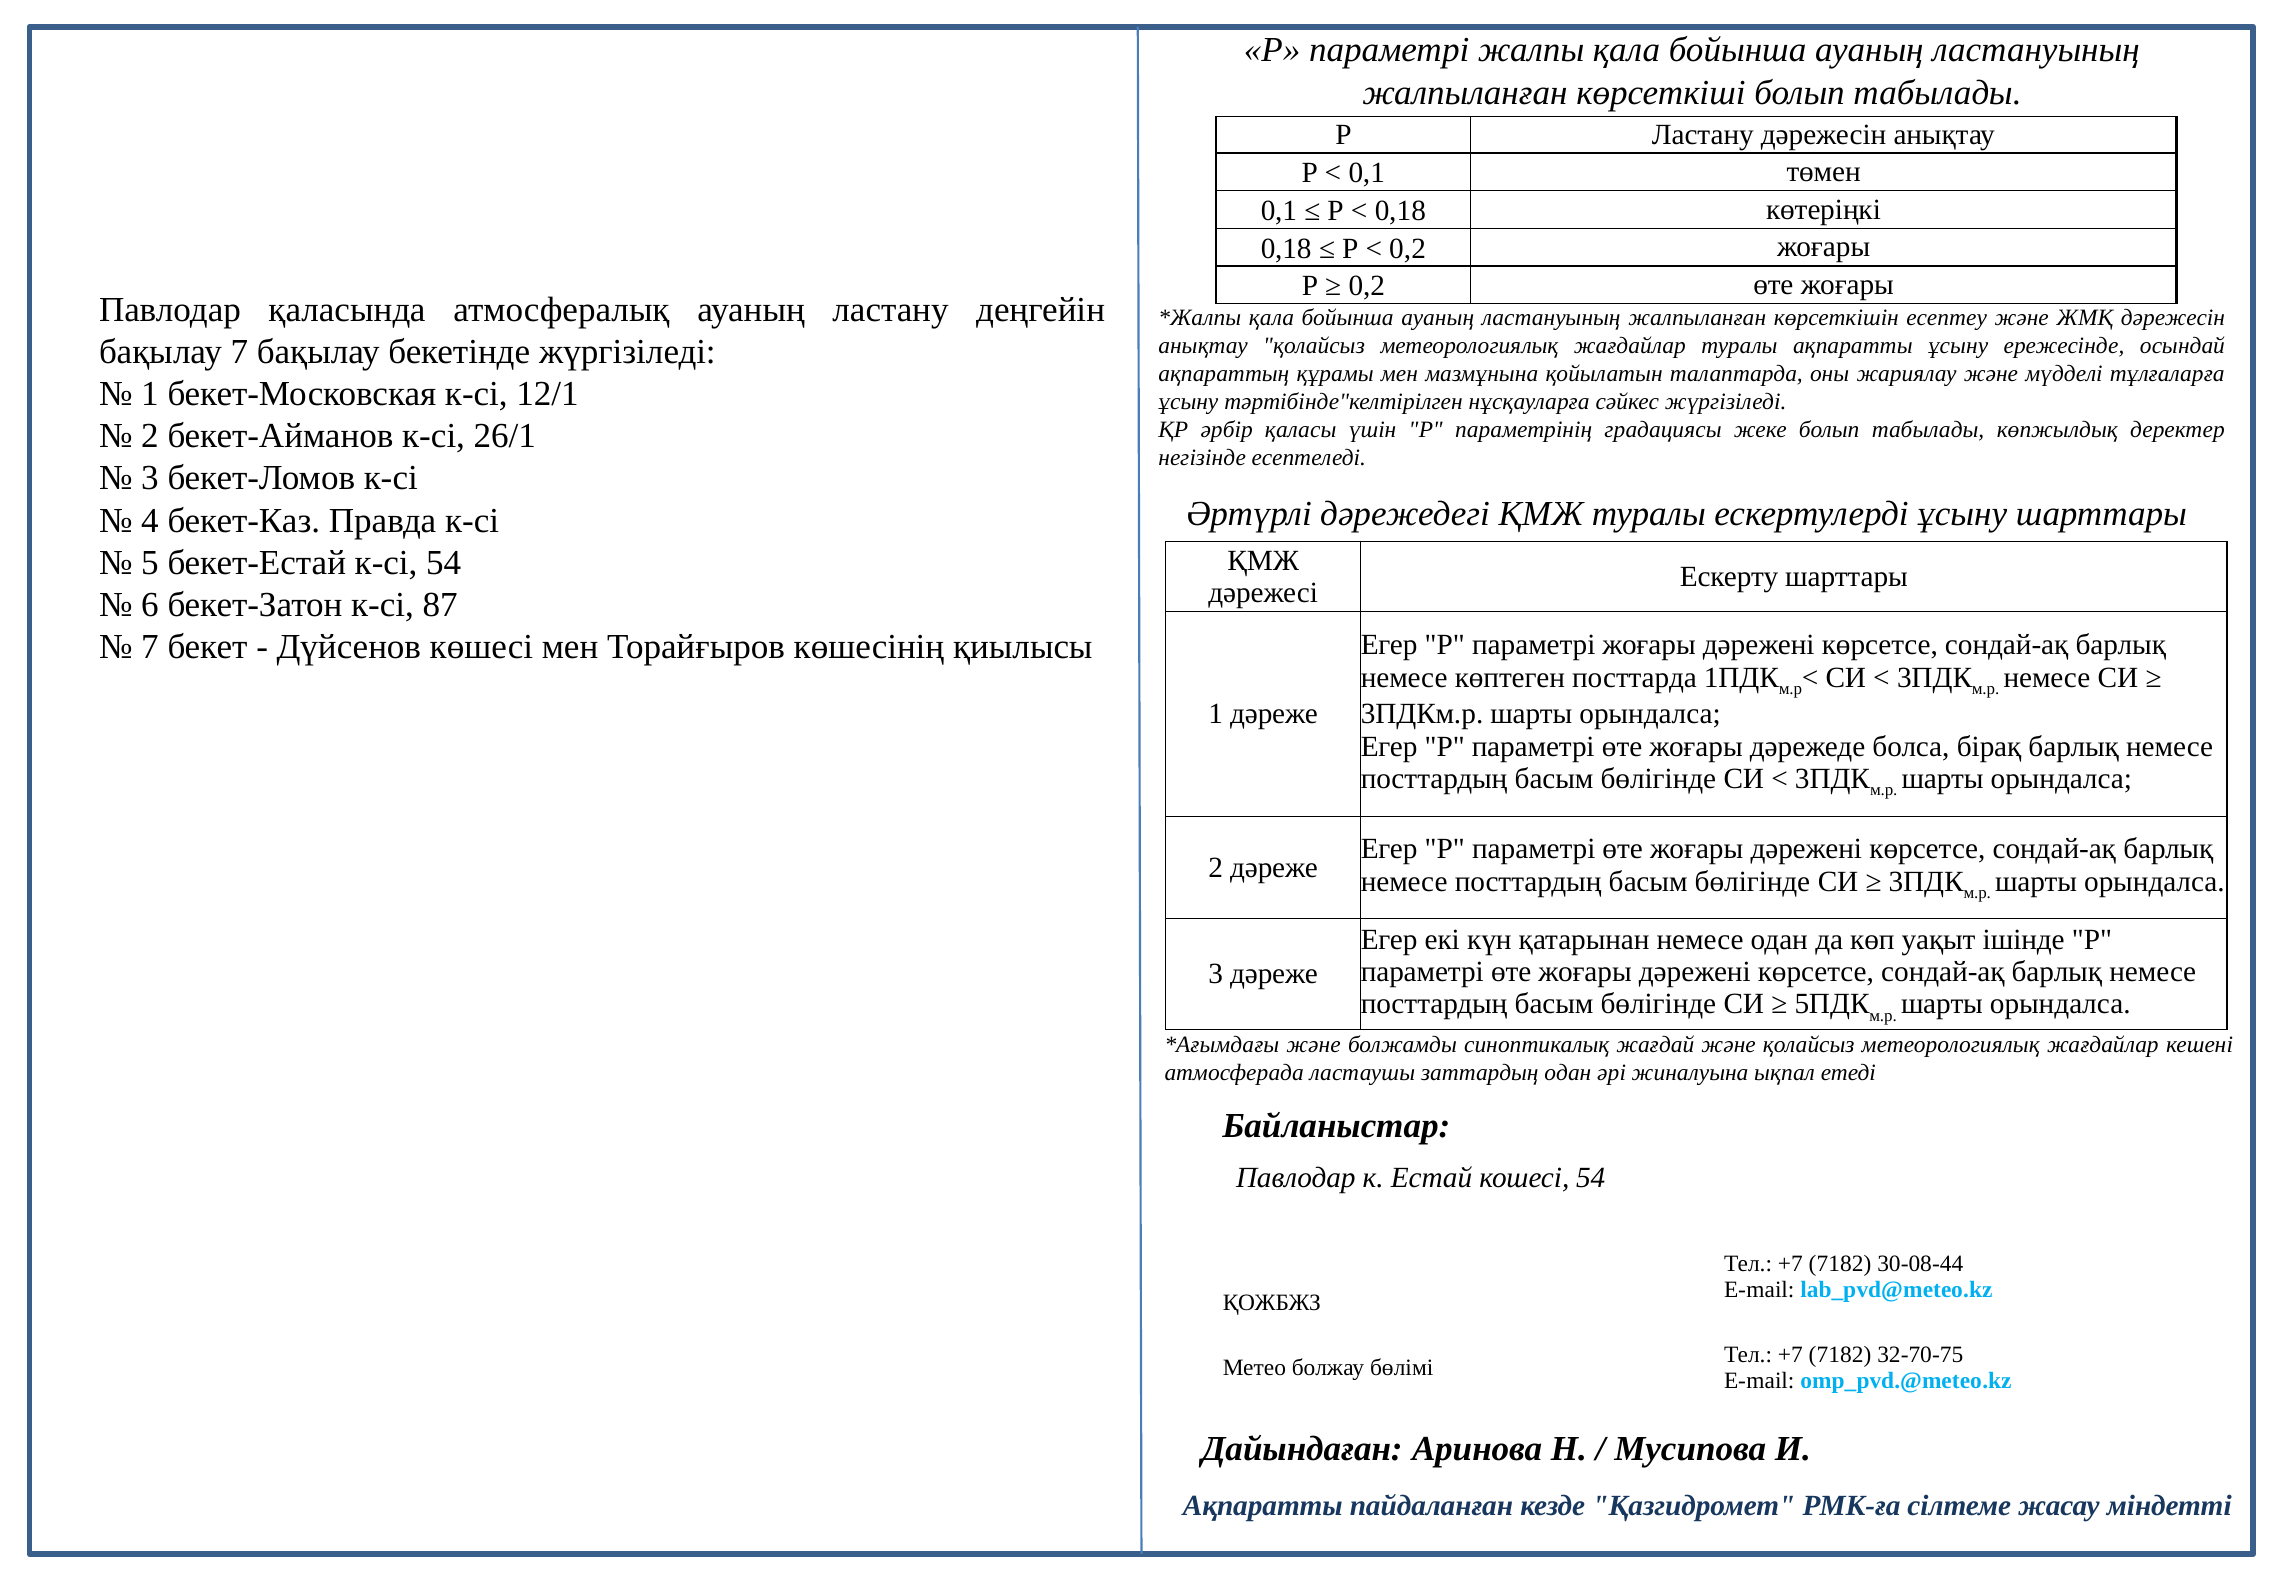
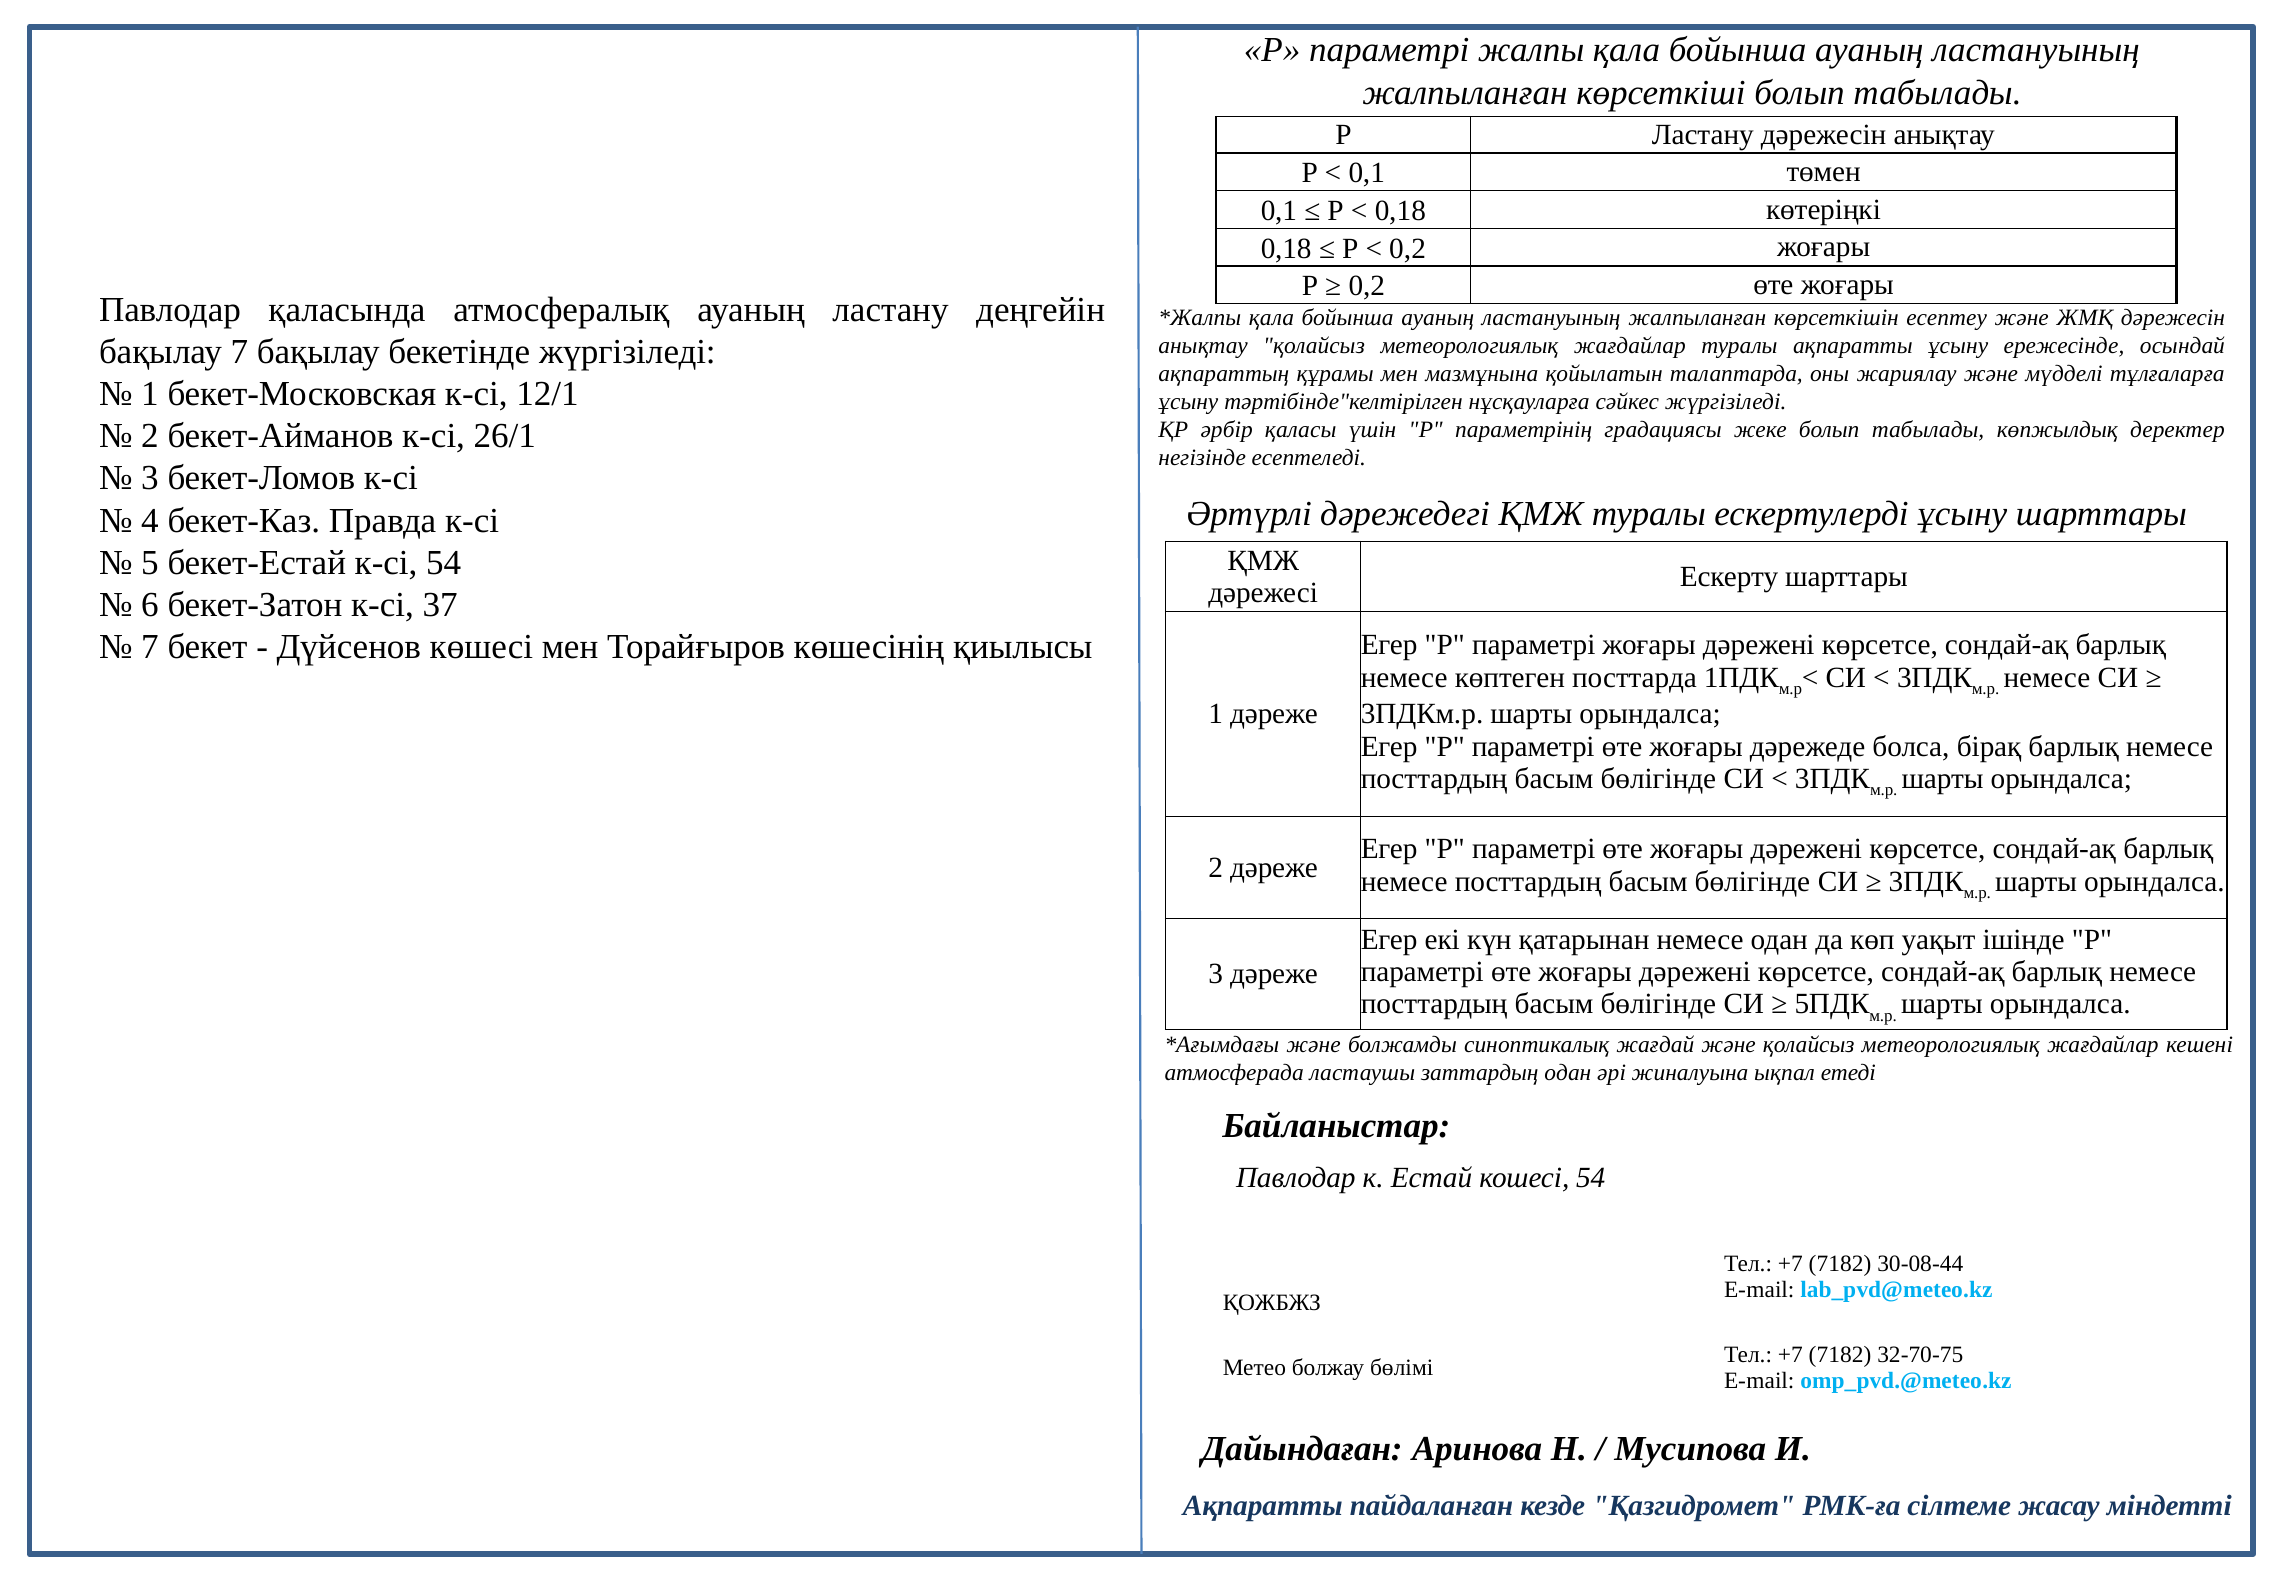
87: 87 -> 37 (440, 605)
